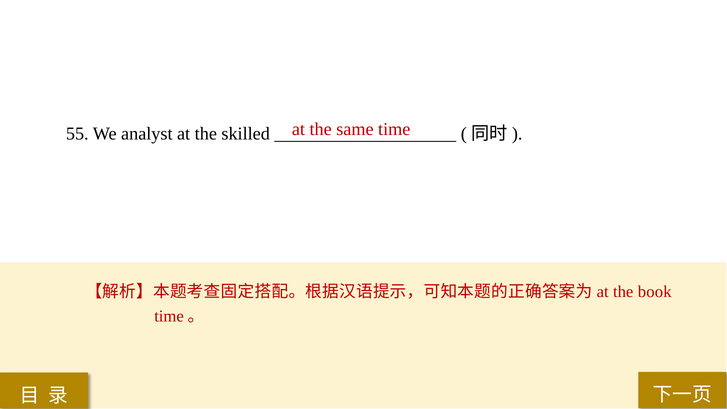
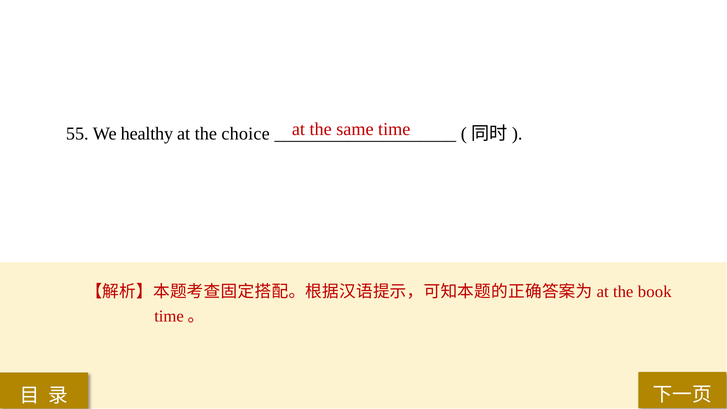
analyst: analyst -> healthy (147, 133)
skilled: skilled -> choice (246, 133)
